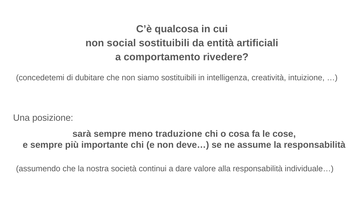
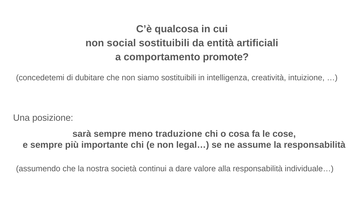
rivedere: rivedere -> promote (226, 57)
deve…: deve… -> legal… (193, 145)
